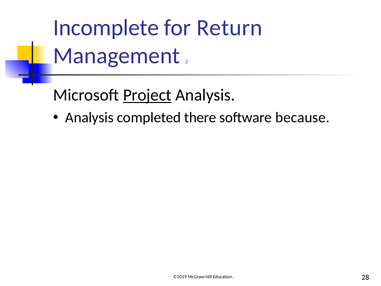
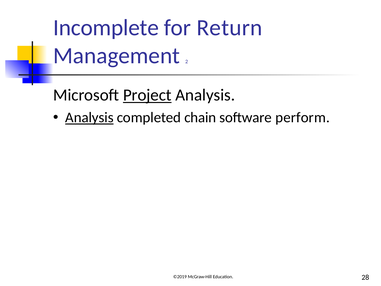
Analysis underline: none -> present (89, 117)
there: there -> chain (200, 117)
because: because -> perform (303, 117)
